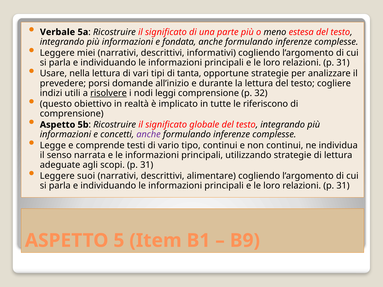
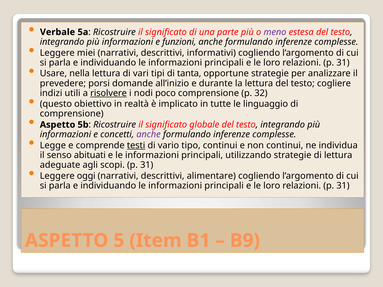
meno colour: black -> purple (275, 32)
fondata: fondata -> funzioni (179, 42)
leggi: leggi -> poco (165, 93)
riferiscono: riferiscono -> linguaggio (266, 104)
testi underline: none -> present (136, 146)
narrata: narrata -> abituati (90, 155)
suoi: suoi -> oggi (86, 176)
